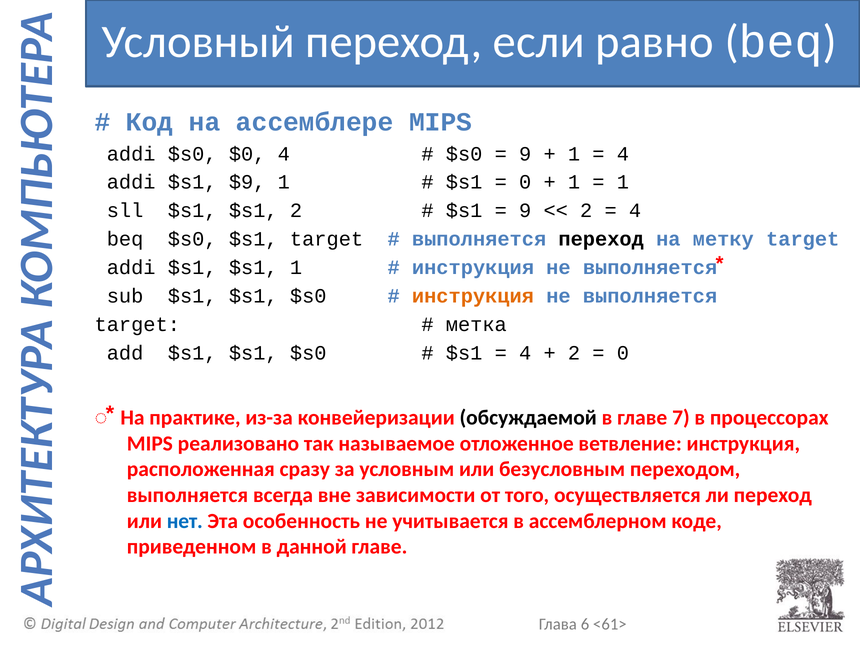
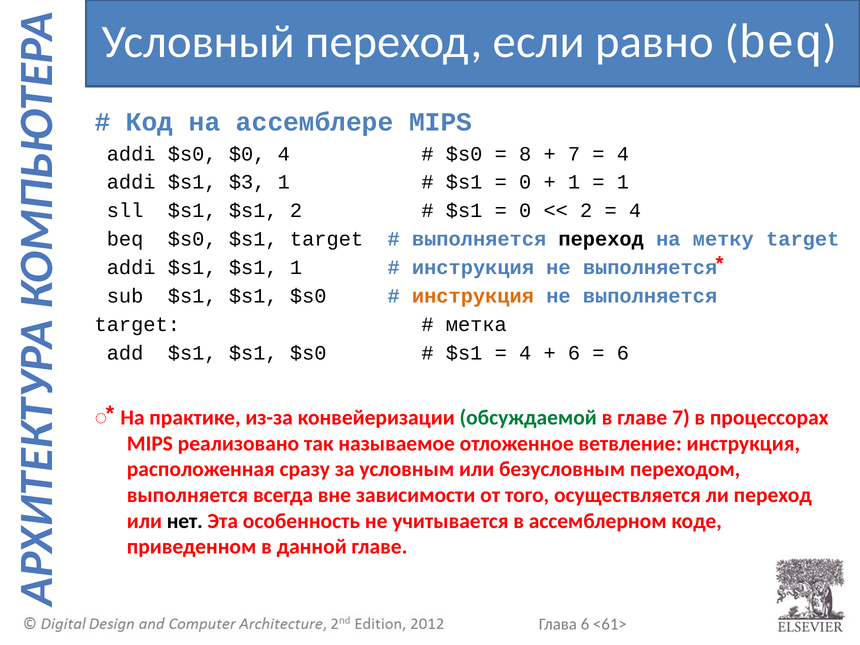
9: 9 -> 8 (525, 154)
1: 1 -> 7 (574, 154)
$9: $9 -> $3 (247, 182)
9: 9 -> 0 (525, 211)
2: 2 -> 6 (574, 353)
0: 0 -> 6 (623, 353)
обсуждаемой colour: black -> green (528, 418)
нет colour: blue -> black (185, 521)
